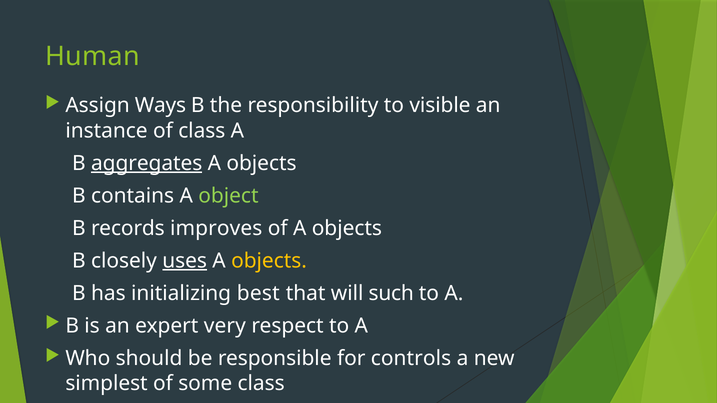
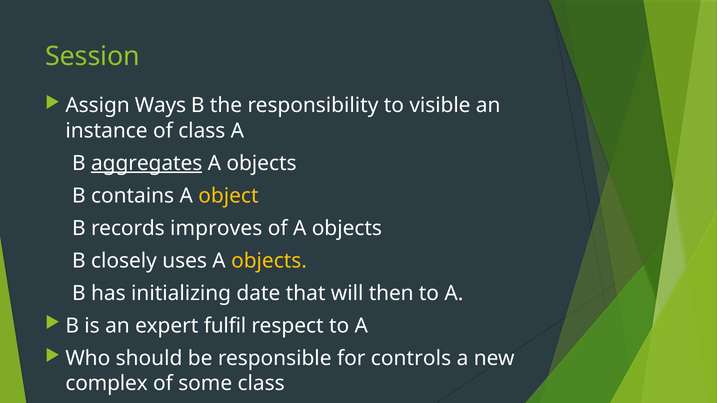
Human: Human -> Session (93, 57)
object colour: light green -> yellow (228, 196)
uses underline: present -> none (185, 261)
best: best -> date (258, 294)
such: such -> then (391, 294)
very: very -> fulfil (225, 326)
simplest: simplest -> complex (107, 384)
